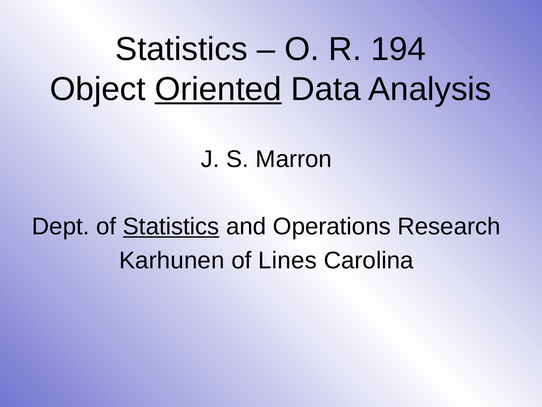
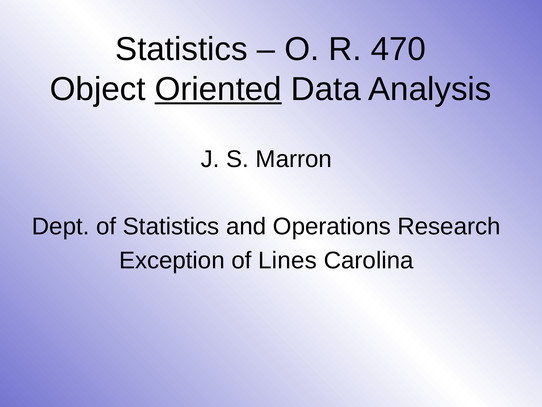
194: 194 -> 470 (398, 49)
Statistics underline: present -> none (171, 226)
Karhunen: Karhunen -> Exception (172, 260)
